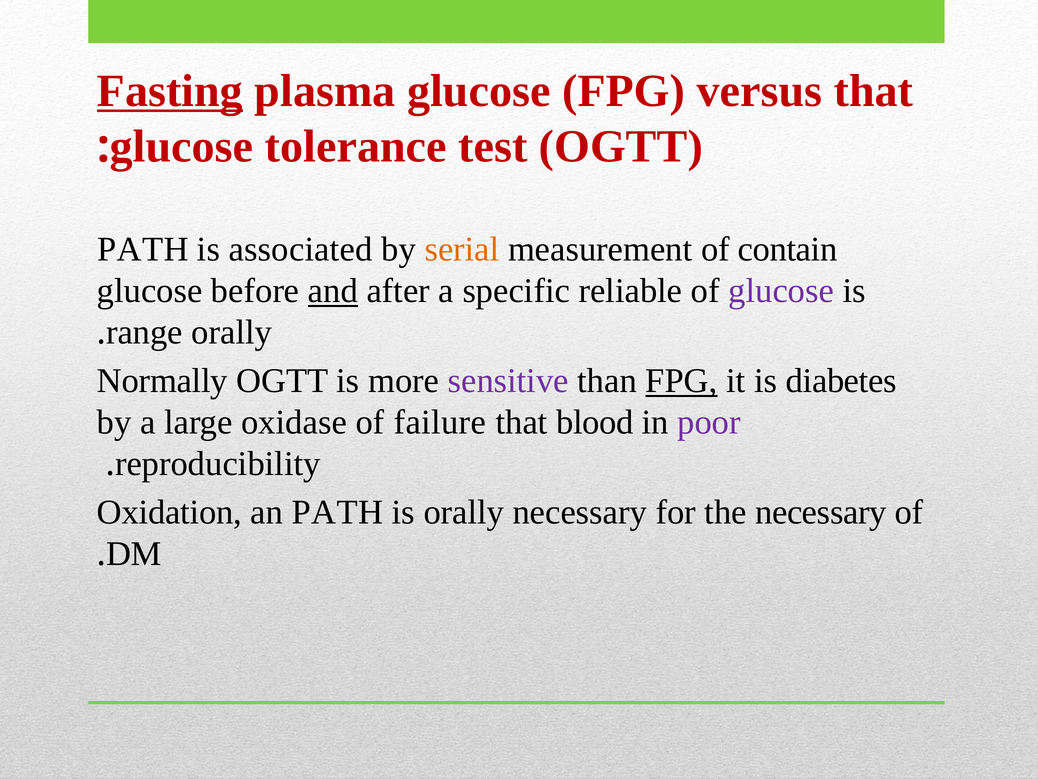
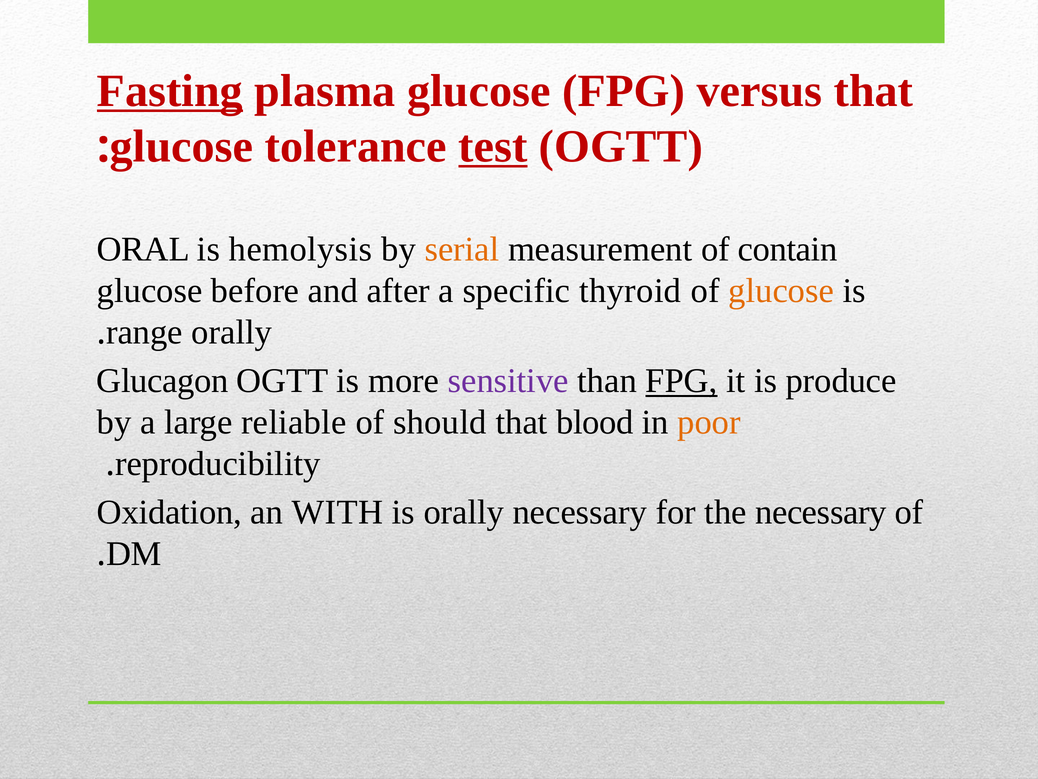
test underline: none -> present (493, 146)
PATH: PATH -> ORAL (143, 249)
associated: associated -> hemolysis (300, 249)
and underline: present -> none (333, 291)
reliable: reliable -> thyroid (630, 291)
glucose colour: purple -> orange (781, 291)
Normally: Normally -> Glucagon (162, 381)
diabetes: diabetes -> produce (841, 381)
oxidase: oxidase -> reliable (294, 422)
failure: failure -> should (440, 422)
poor colour: purple -> orange (709, 422)
an PATH: PATH -> WITH (338, 512)
